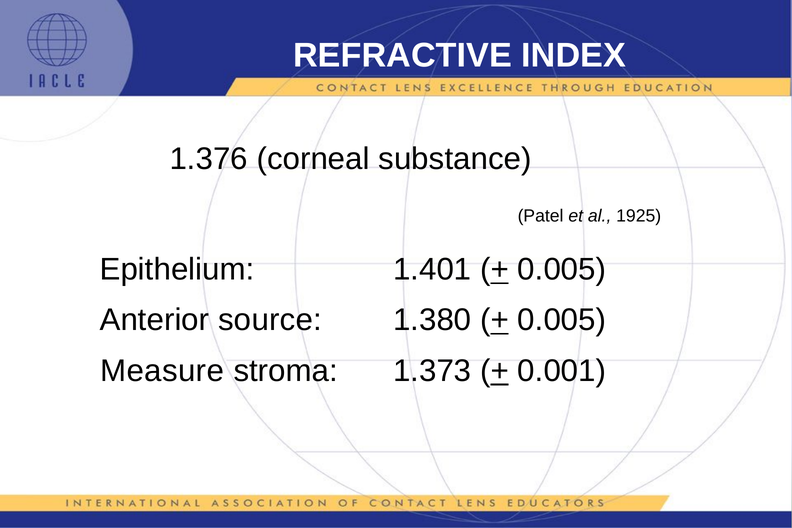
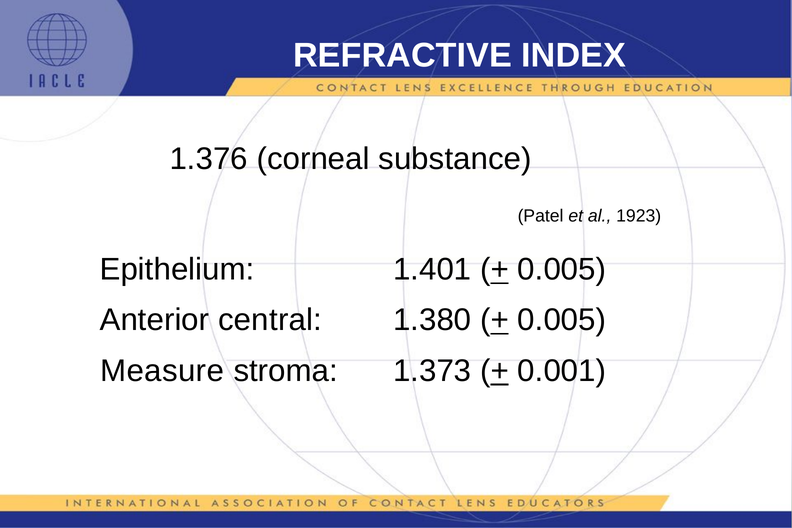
1925: 1925 -> 1923 (639, 216)
source: source -> central (270, 320)
